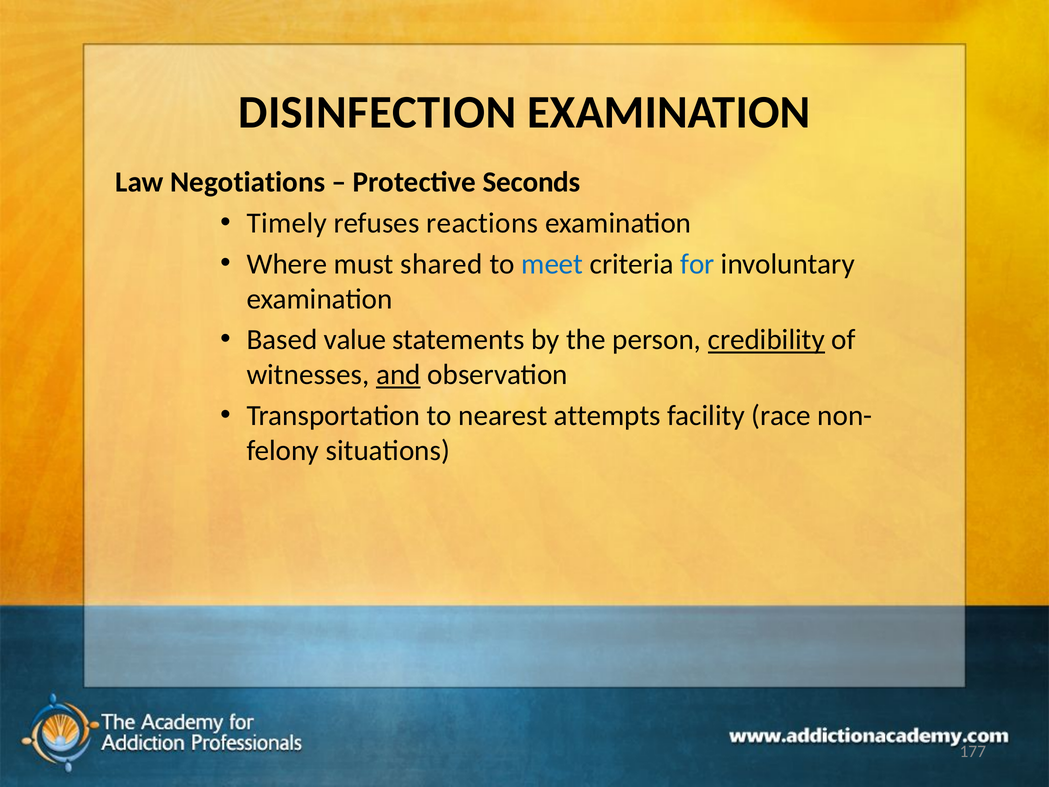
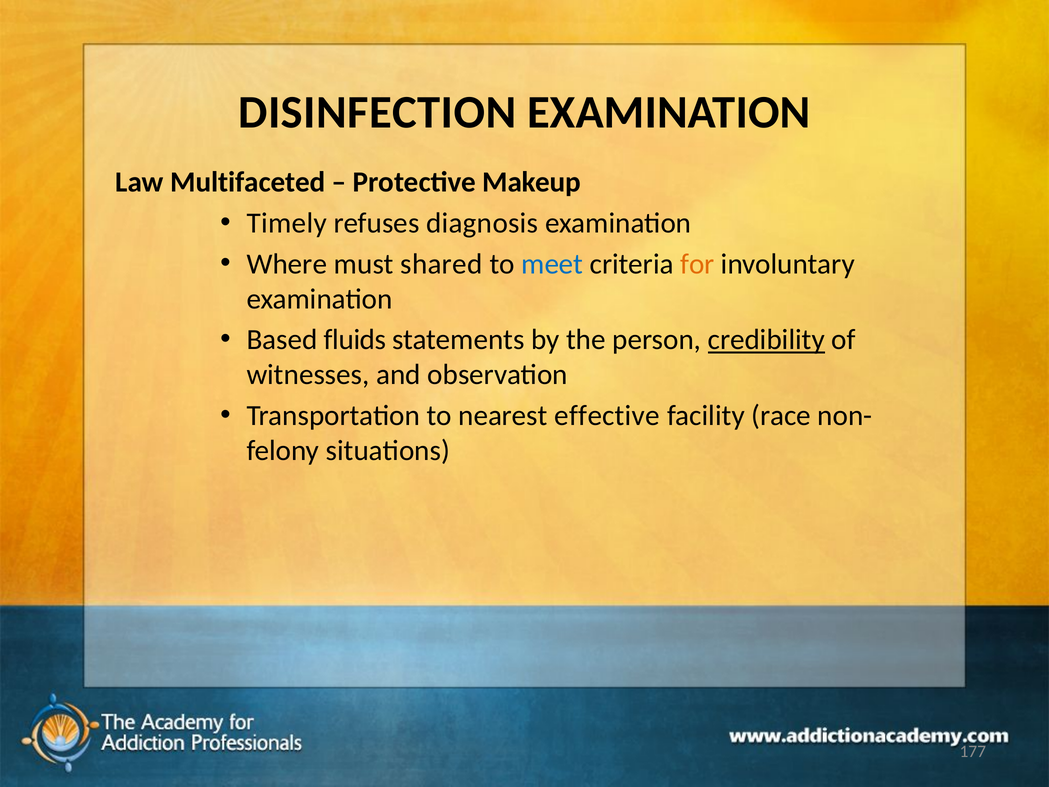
Negotiations: Negotiations -> Multifaceted (248, 182)
Seconds: Seconds -> Makeup (532, 182)
reactions: reactions -> diagnosis (482, 223)
for colour: blue -> orange (697, 264)
value: value -> fluids (355, 340)
and underline: present -> none (398, 375)
attempts: attempts -> effective (607, 416)
